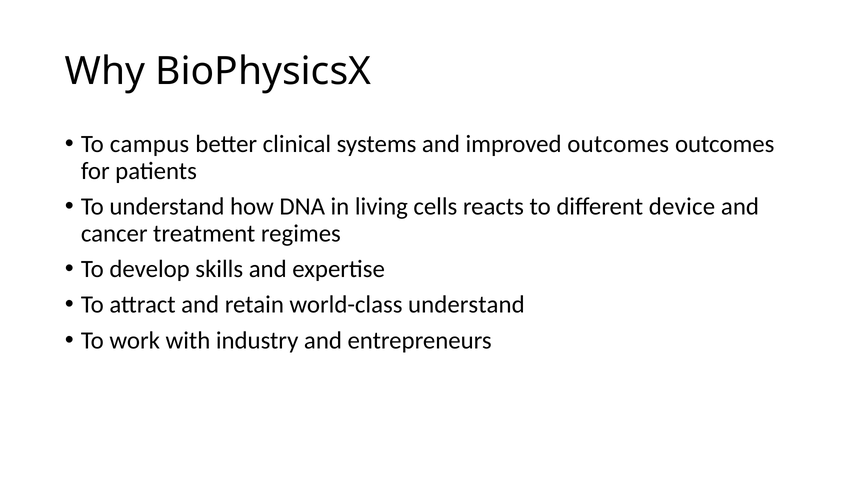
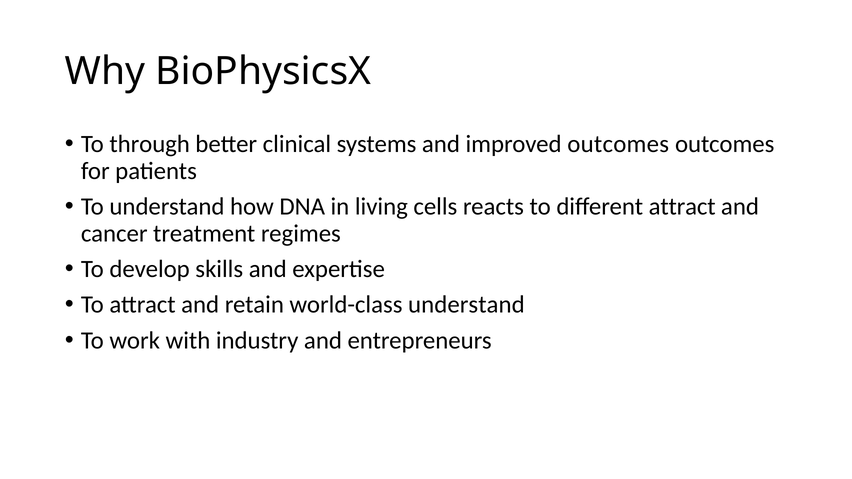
campus: campus -> through (150, 144)
different device: device -> attract (682, 207)
